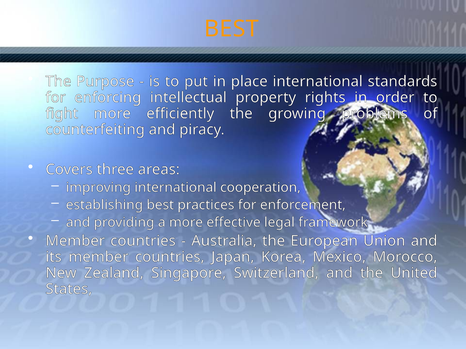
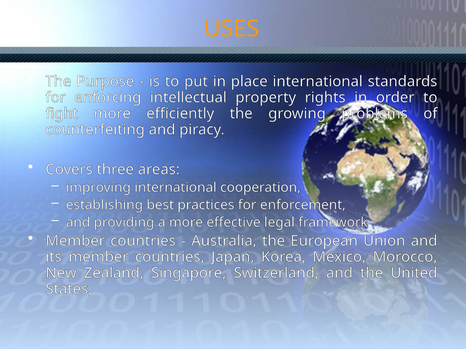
BEST: BEST -> USES (232, 29)
